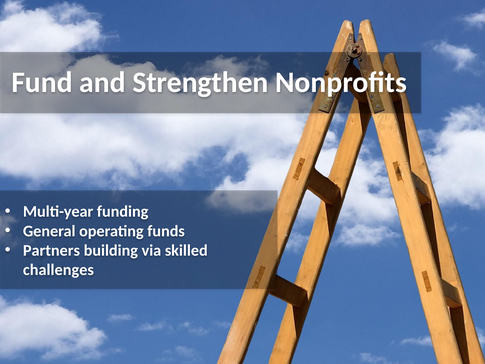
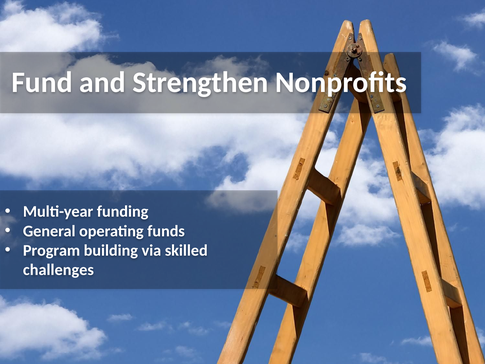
Partners: Partners -> Program (52, 250)
